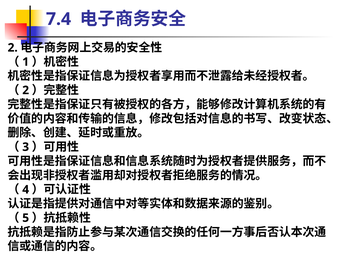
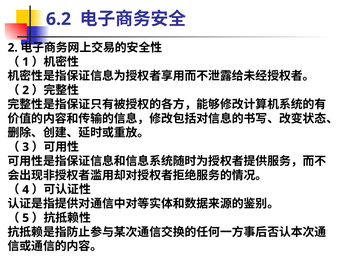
7.4: 7.4 -> 6.2 (59, 19)
